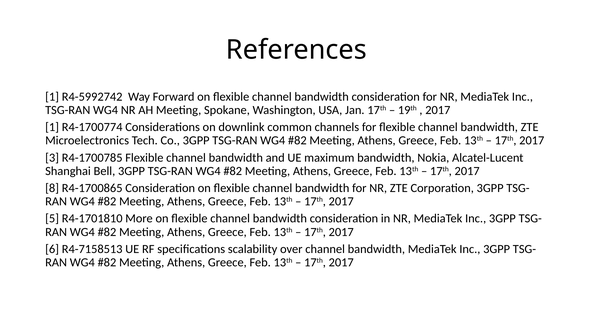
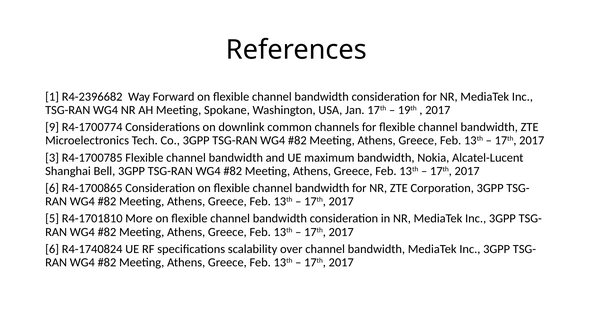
R4-5992742: R4-5992742 -> R4-2396682 (92, 97)
1: 1 -> 9 (52, 127)
8: 8 -> 6 (52, 188)
R4-7158513: R4-7158513 -> R4-1740824 (92, 249)
